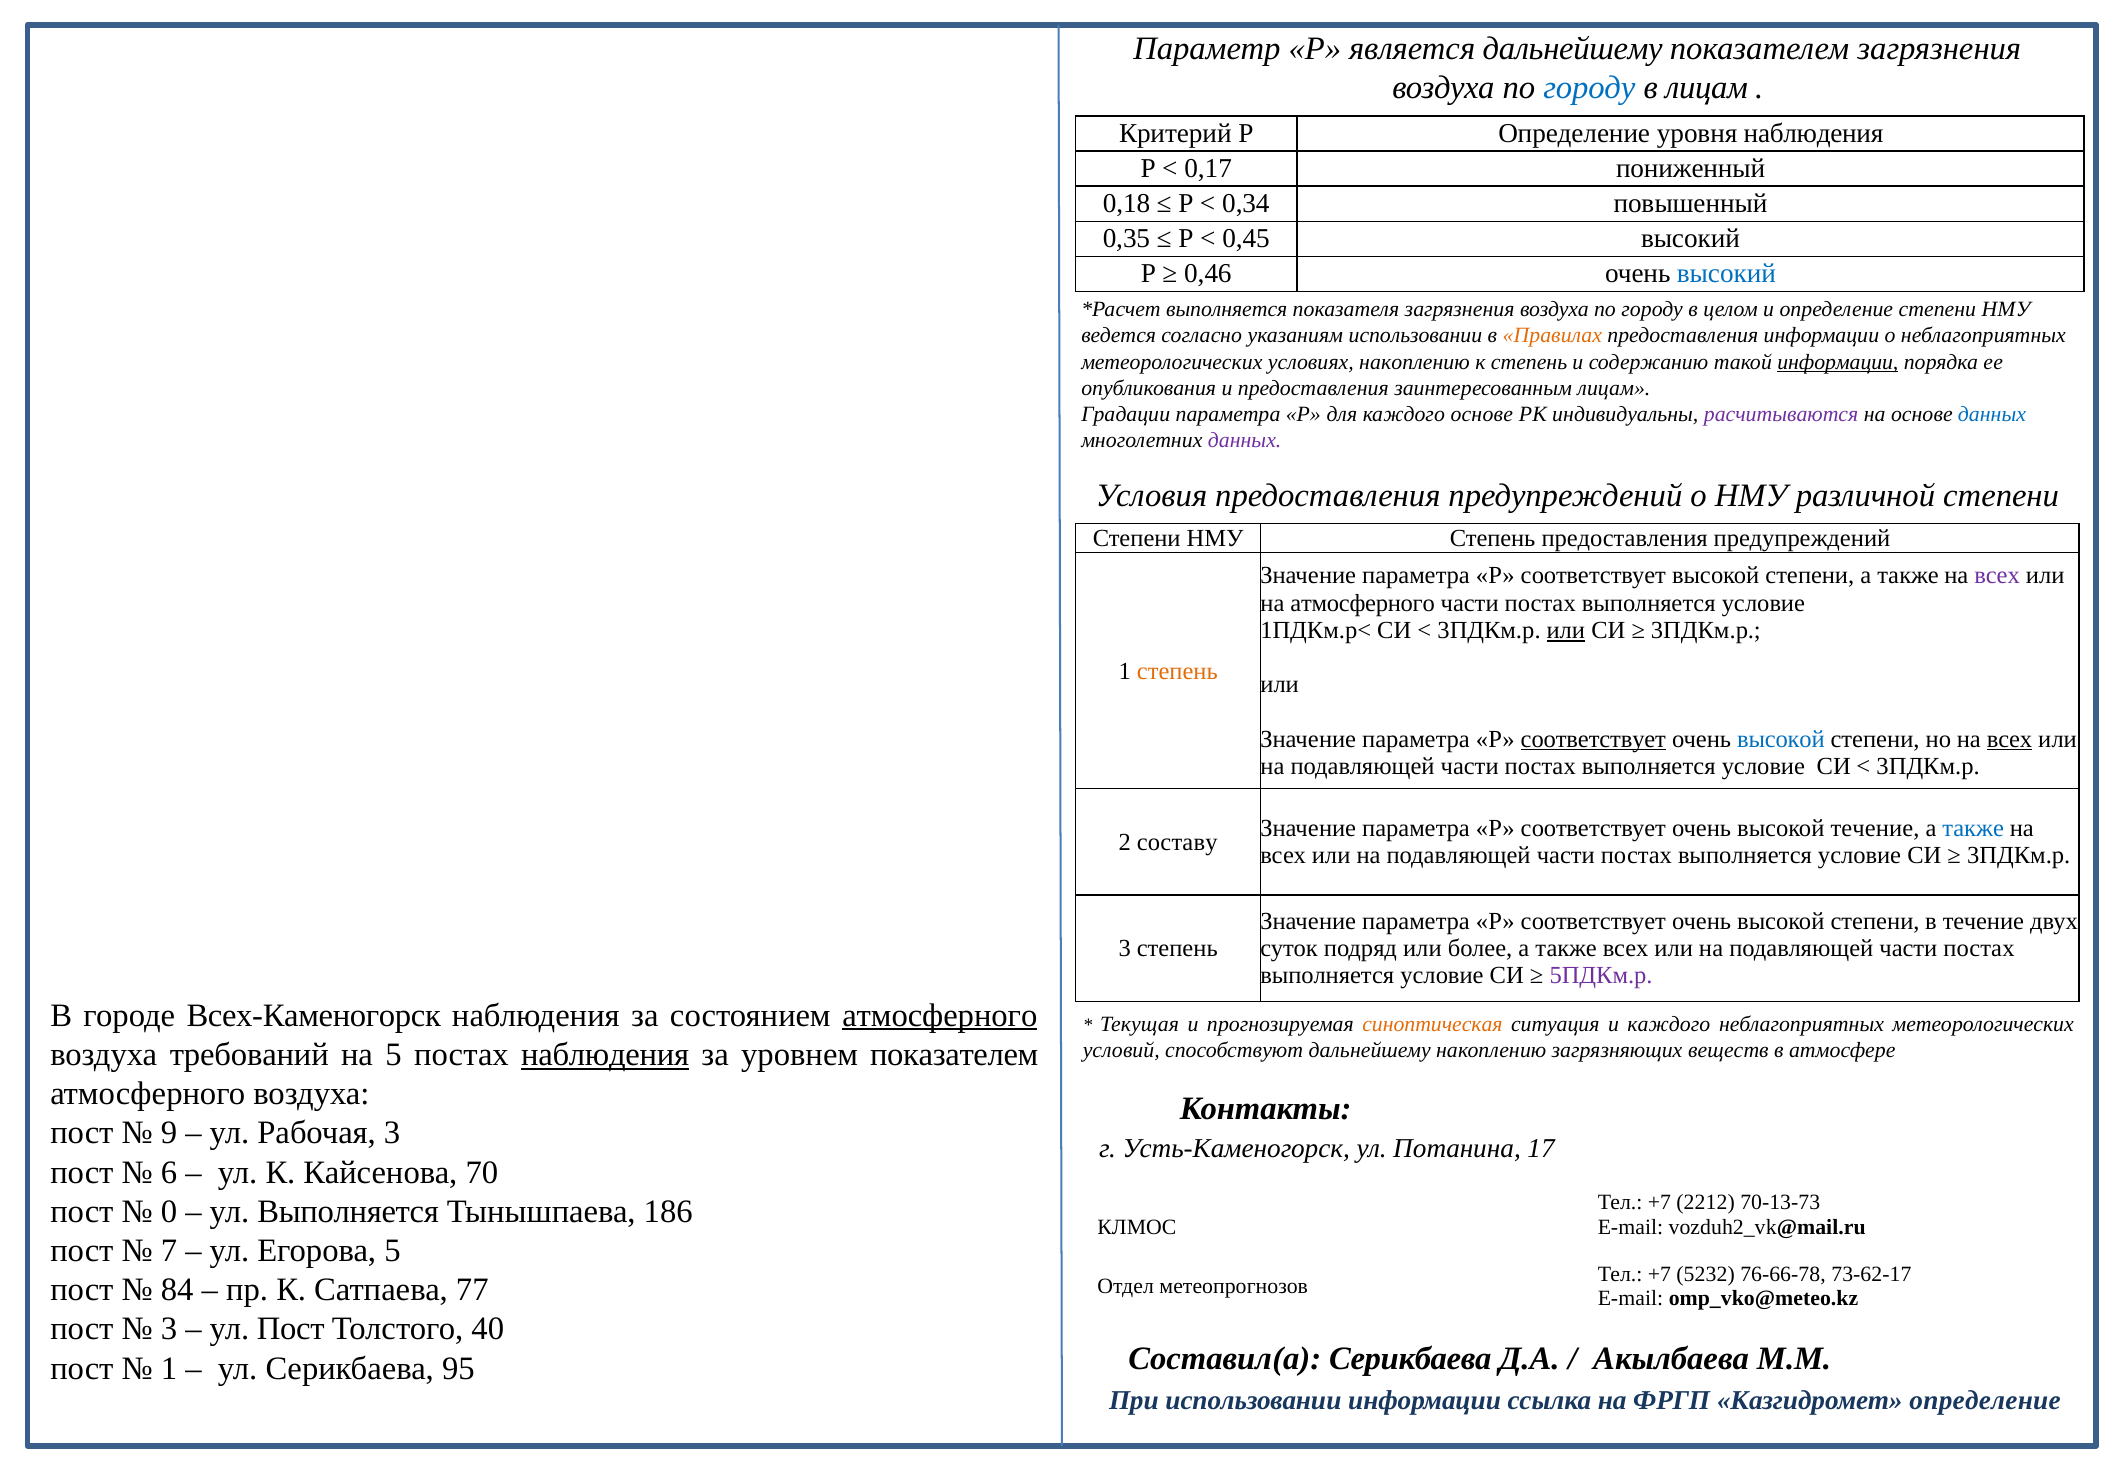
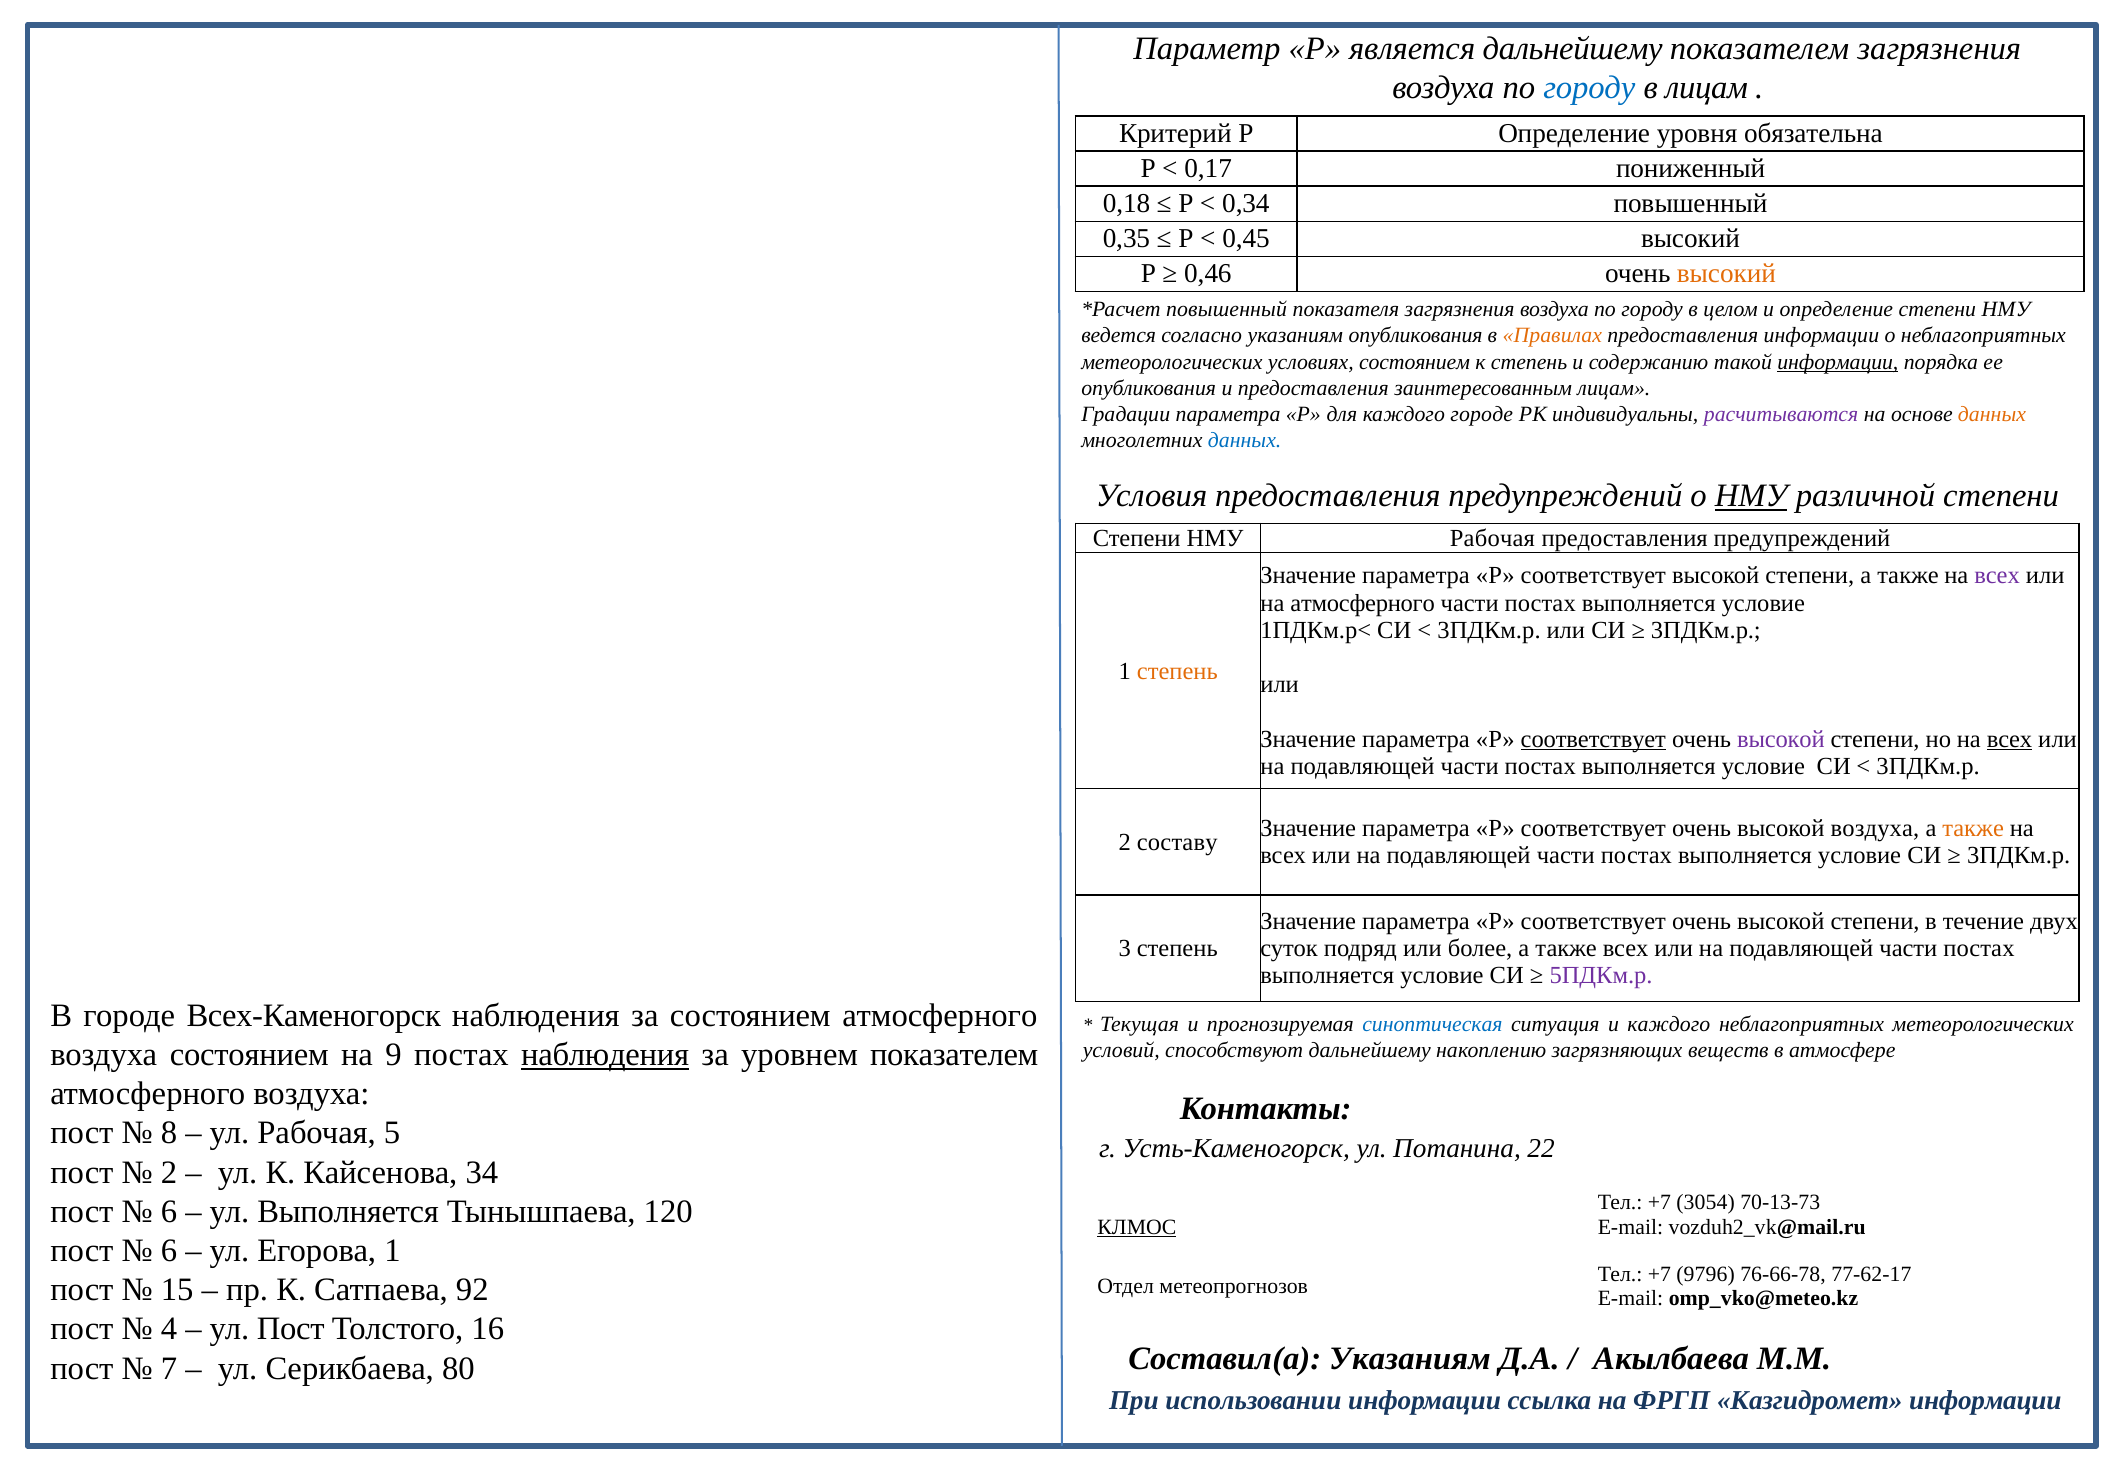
уровня наблюдения: наблюдения -> обязательна (1813, 133)
высокий colour: blue -> orange (1726, 273)
выполняется: выполняется -> повышенный (1227, 310)
указаниям использовании: использовании -> опубликования (1416, 336)
условиях накоплению: накоплению -> состоянием (1415, 362)
каждого основе: основе -> городе (1482, 414)
данных colour: blue -> orange (1992, 414)
данных colour: purple -> blue (1245, 440)
НМУ underline: none -> present (1751, 496)
НМУ Степень: Степень -> Рабочая (1492, 538)
или underline: present -> none (1566, 630)
высокой colour: blue -> purple (1781, 739)
высокой течение: течение -> воздуха (1875, 828)
также colour: blue -> orange (1973, 828)
атмосферного underline: present -> none (940, 1015)
синоптическая colour: orange -> blue (1432, 1024)
воздуха требований: требований -> состоянием (249, 1054)
на 5: 5 -> 9 (393, 1054)
9: 9 -> 8 (169, 1133)
Рабочая 3: 3 -> 5 (392, 1133)
17: 17 -> 22 (1541, 1148)
6: 6 -> 2 (169, 1172)
70: 70 -> 34 (482, 1172)
2212: 2212 -> 3054 (1706, 1202)
0: 0 -> 6 (169, 1211)
186: 186 -> 120 (668, 1211)
КЛМОС underline: none -> present (1137, 1226)
7: 7 -> 6 (169, 1250)
Егорова 5: 5 -> 1 (392, 1250)
5232: 5232 -> 9796 (1706, 1274)
73-62-17: 73-62-17 -> 77-62-17 (1871, 1274)
84: 84 -> 15 (177, 1289)
77: 77 -> 92 (472, 1289)
3: 3 -> 4 (169, 1329)
40: 40 -> 16 (488, 1329)
Составил(а Серикбаева: Серикбаева -> Указаниям (1410, 1358)
1: 1 -> 7 (169, 1368)
95: 95 -> 80 (458, 1368)
Казгидромет определение: определение -> информации (1985, 1400)
